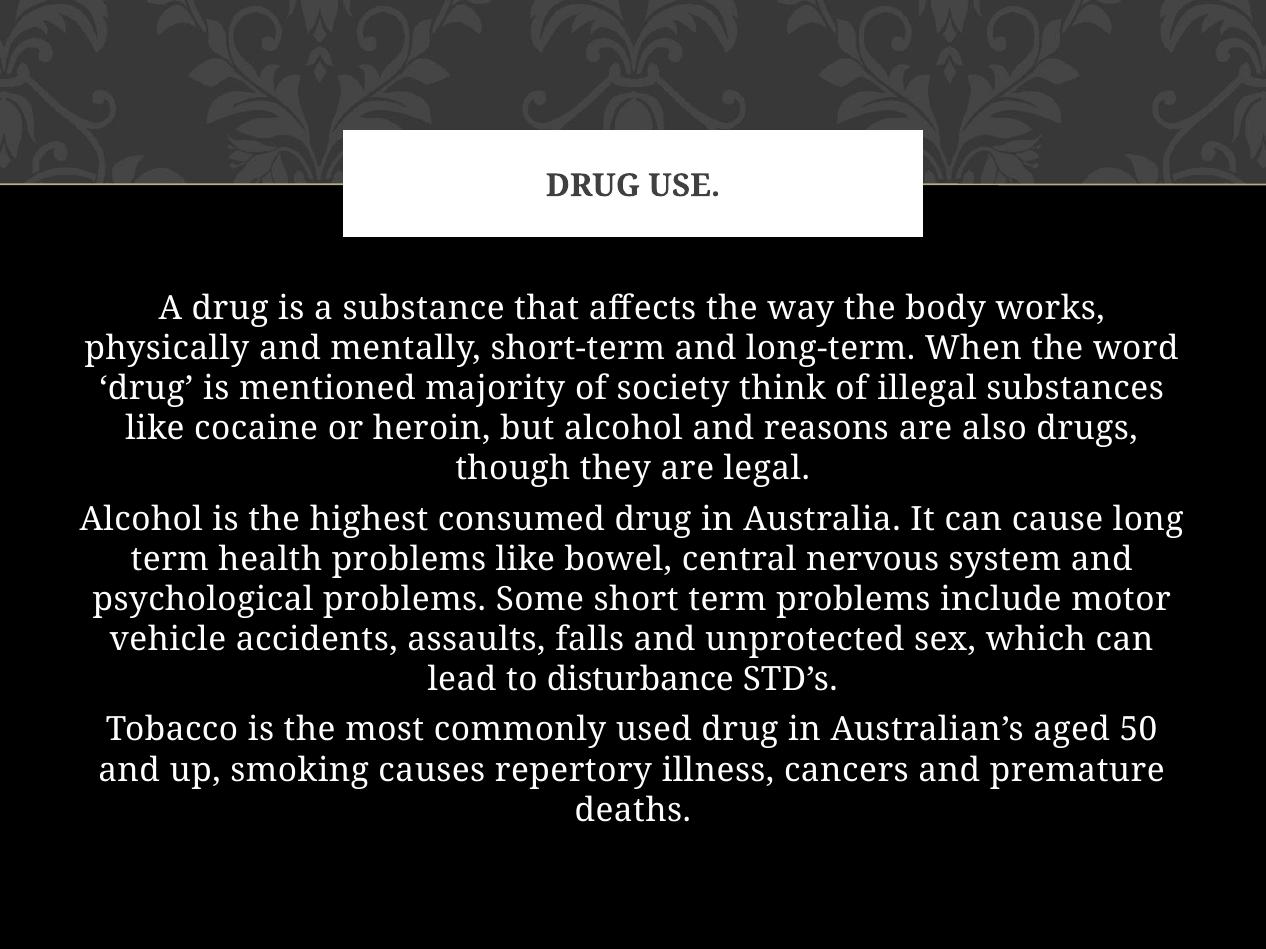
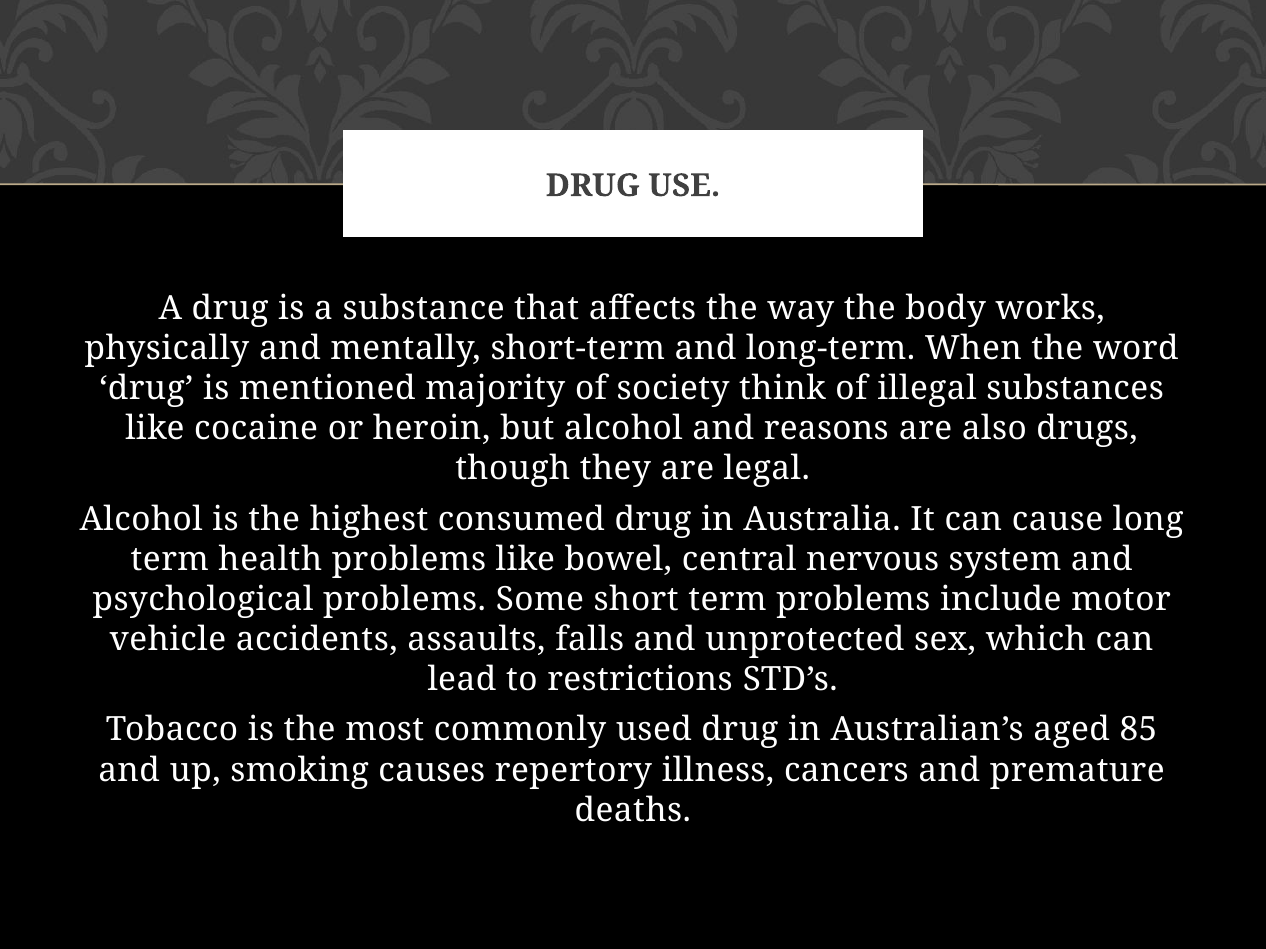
disturbance: disturbance -> restrictions (640, 680)
50: 50 -> 85 (1138, 730)
